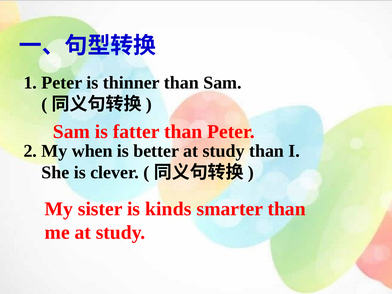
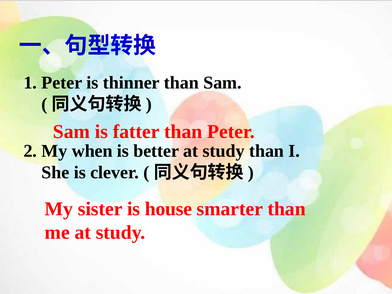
kinds: kinds -> house (168, 209)
